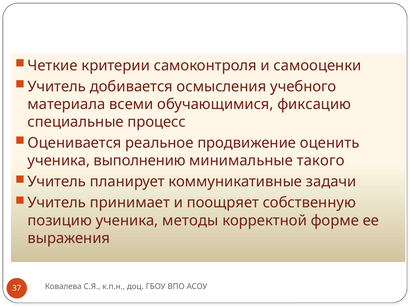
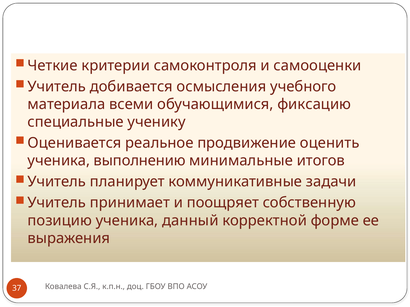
процесс: процесс -> ученику (157, 122)
такого: такого -> итогов (321, 161)
методы: методы -> данный (190, 221)
